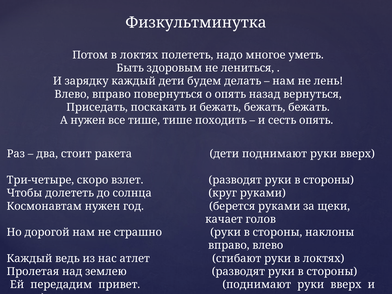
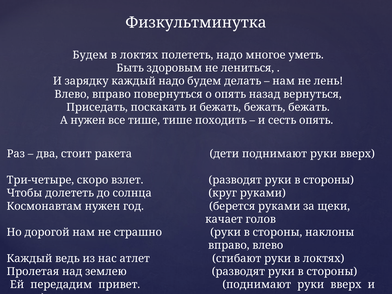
Потом: Потом -> Будем (90, 55)
каждый дети: дети -> надо (172, 81)
